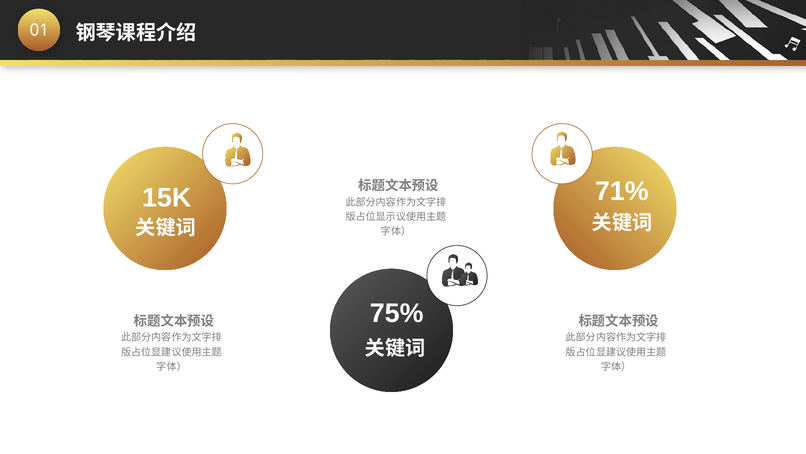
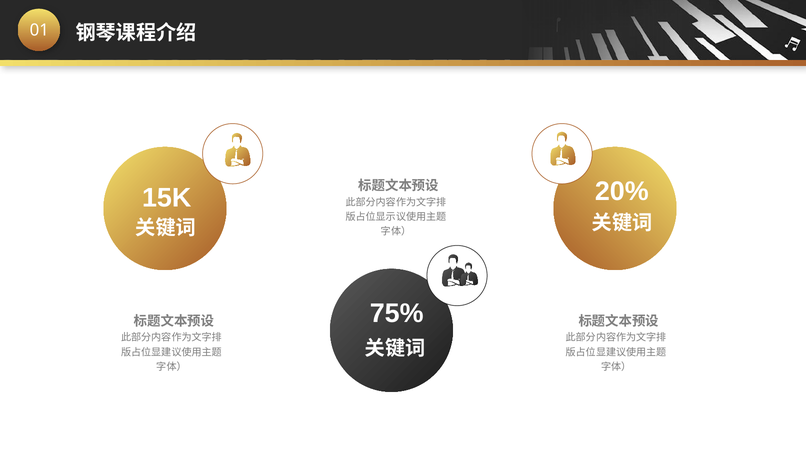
71%: 71% -> 20% (622, 191)
